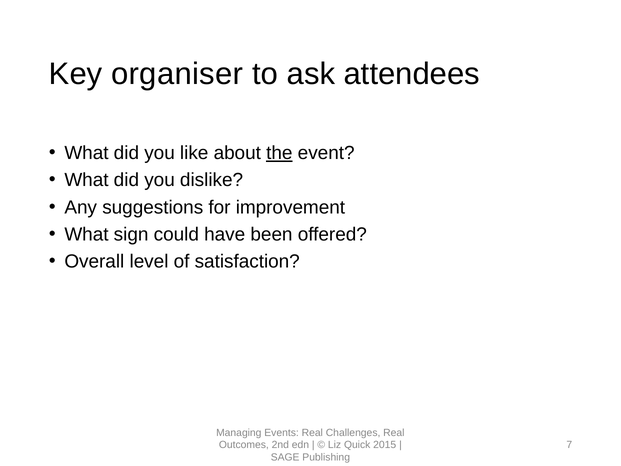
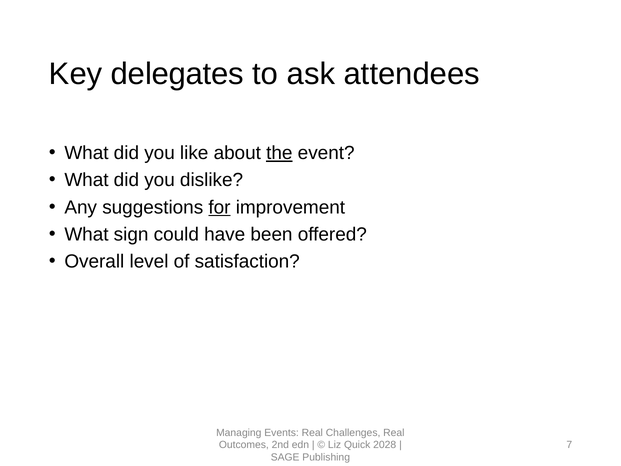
organiser: organiser -> delegates (177, 74)
for underline: none -> present (219, 207)
2015: 2015 -> 2028 (385, 445)
